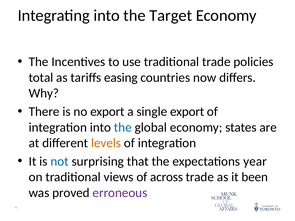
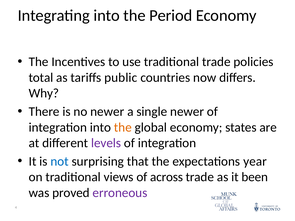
Target: Target -> Period (171, 16)
easing: easing -> public (121, 78)
no export: export -> newer (107, 112)
single export: export -> newer (187, 112)
the colour: blue -> orange (123, 127)
levels colour: orange -> purple (106, 143)
